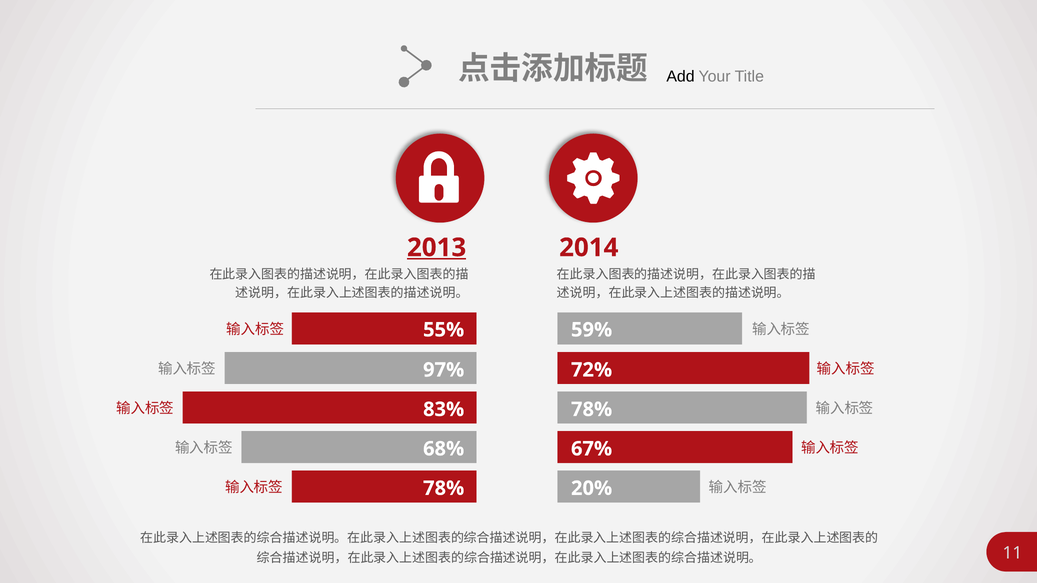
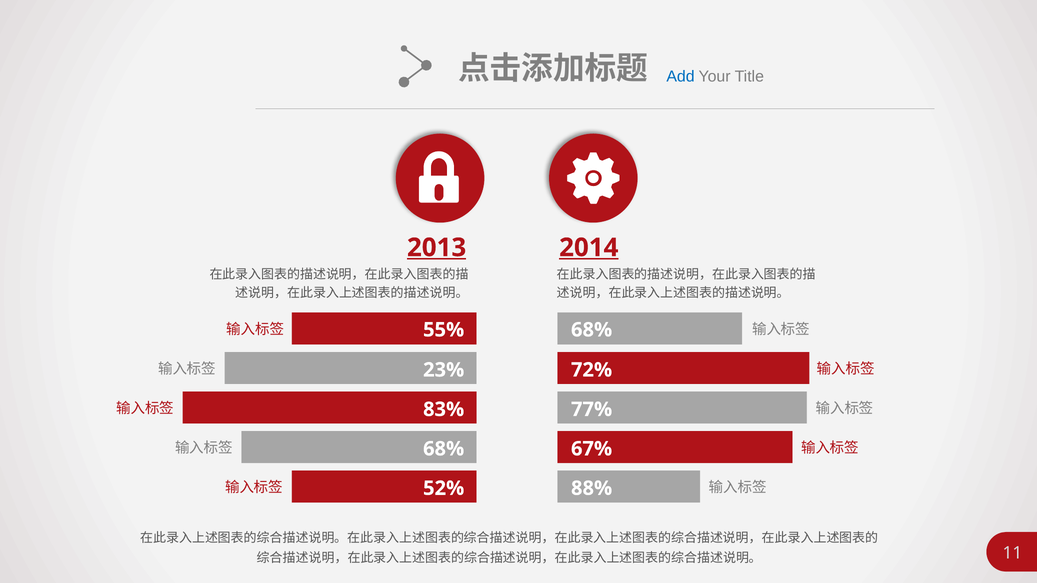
Add colour: black -> blue (681, 77)
2014 underline: none -> present (589, 248)
59%: 59% -> 68% (592, 330)
97%: 97% -> 23% (444, 370)
78%: 78% -> 77% (592, 410)
78%: 78% -> 52% (444, 489)
20%: 20% -> 88% (592, 489)
